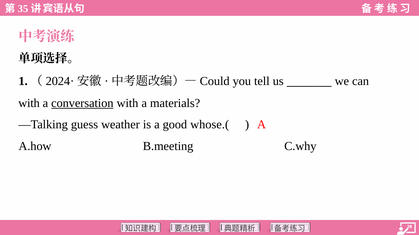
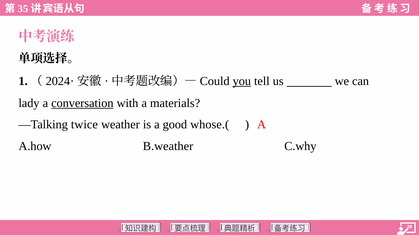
you underline: none -> present (242, 81)
with: with -> lady (29, 103)
guess: guess -> twice (84, 125)
B.meeting: B.meeting -> B.weather (168, 146)
